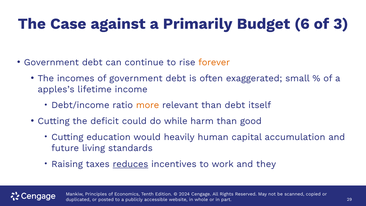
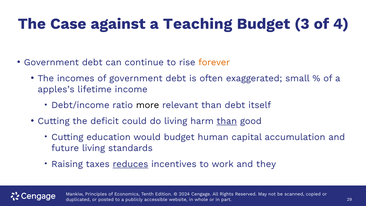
Primarily: Primarily -> Teaching (198, 24)
6: 6 -> 3 (302, 24)
3: 3 -> 4 (341, 24)
more colour: orange -> black (148, 105)
do while: while -> living (176, 121)
than underline: none -> present (227, 121)
would heavily: heavily -> budget (179, 137)
